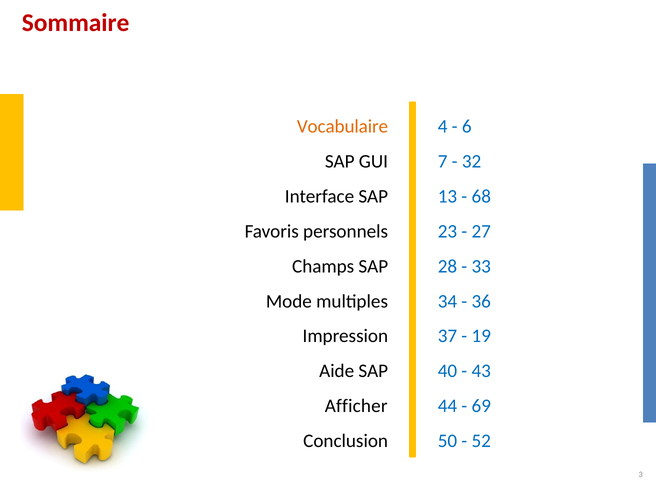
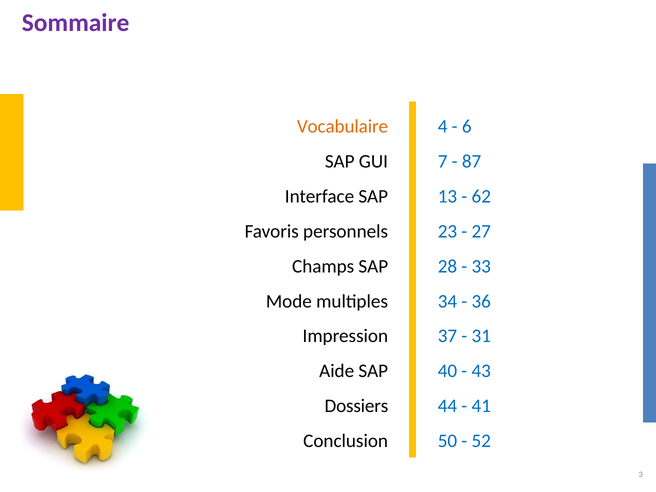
Sommaire colour: red -> purple (76, 23)
32: 32 -> 87 (472, 162)
68: 68 -> 62 (481, 196)
19: 19 -> 31 (481, 336)
Afficher: Afficher -> Dossiers (356, 406)
69: 69 -> 41 (481, 406)
